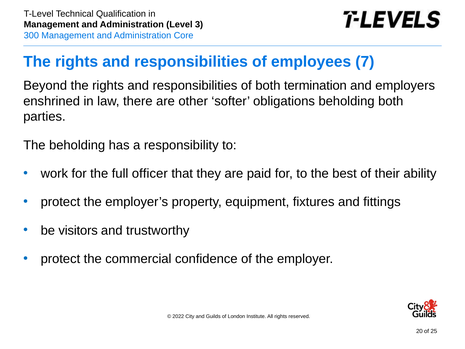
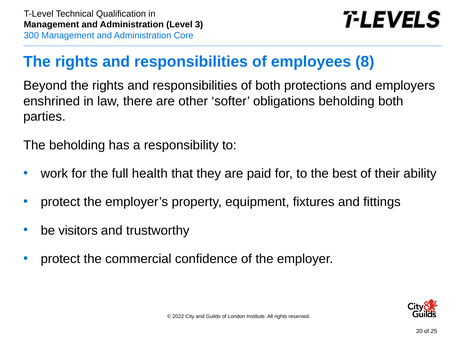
7: 7 -> 8 (365, 62)
termination: termination -> protections (315, 86)
officer: officer -> health (150, 173)
